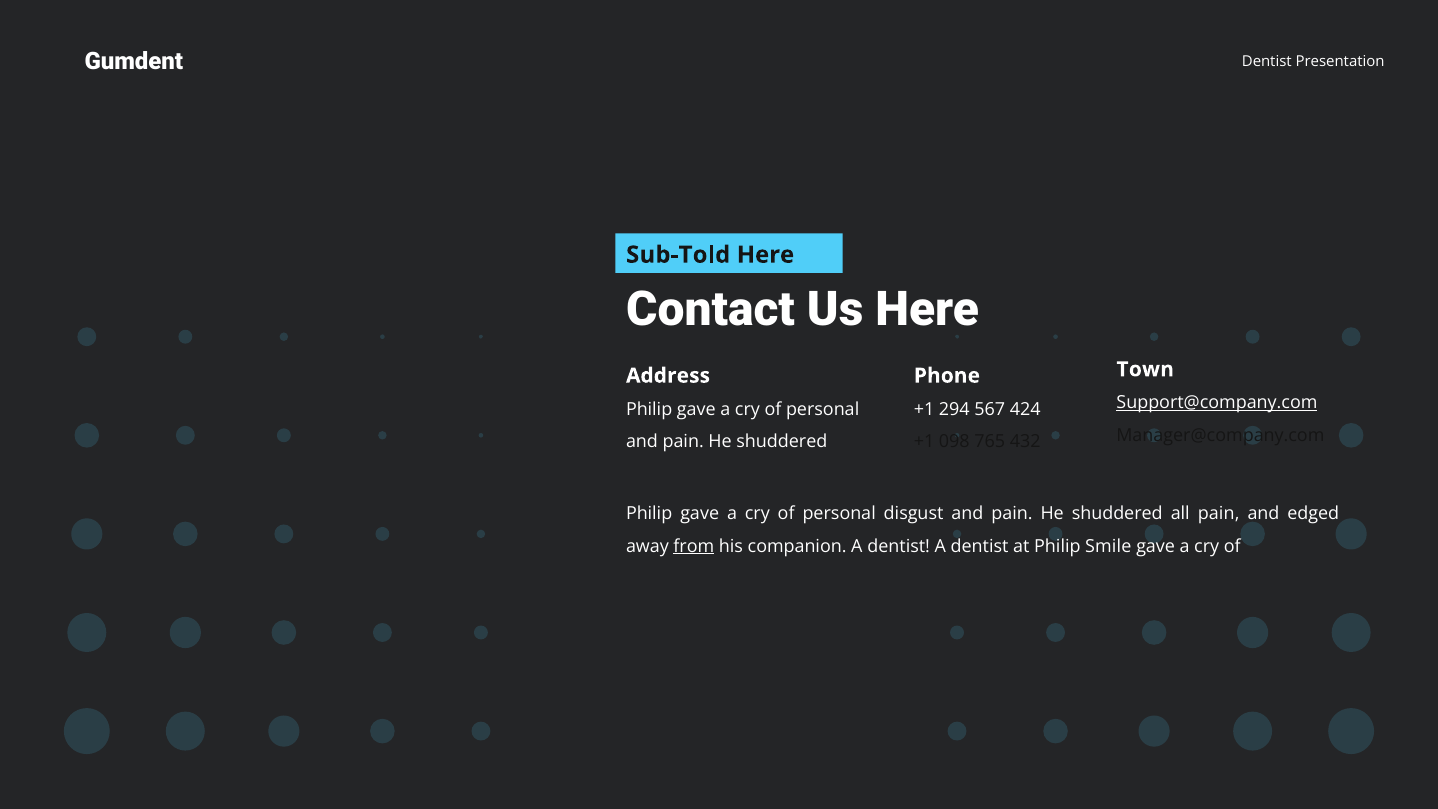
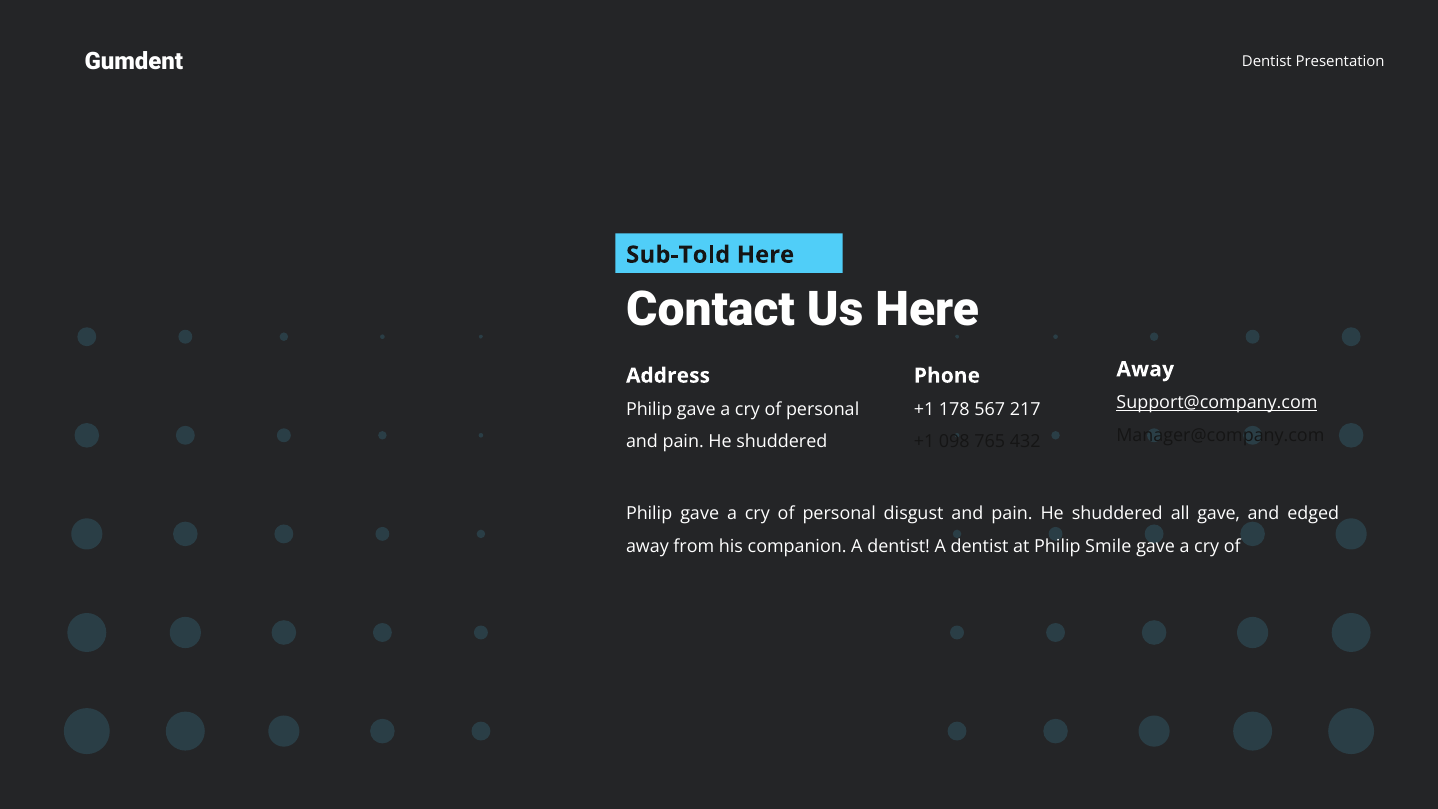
Town: Town -> Away (1145, 369)
294: 294 -> 178 (954, 409)
424: 424 -> 217 (1025, 409)
all pain: pain -> gave (1219, 514)
from underline: present -> none (694, 546)
